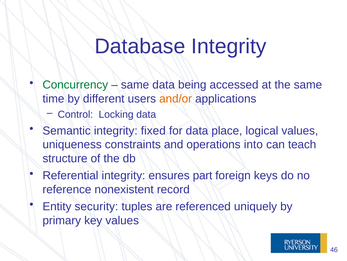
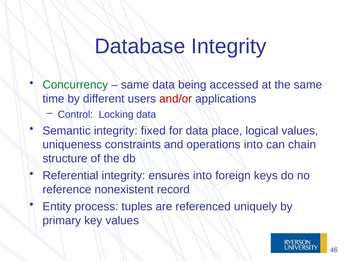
and/or colour: orange -> red (176, 99)
teach: teach -> chain (302, 144)
ensures part: part -> into (202, 175)
security: security -> process (96, 206)
